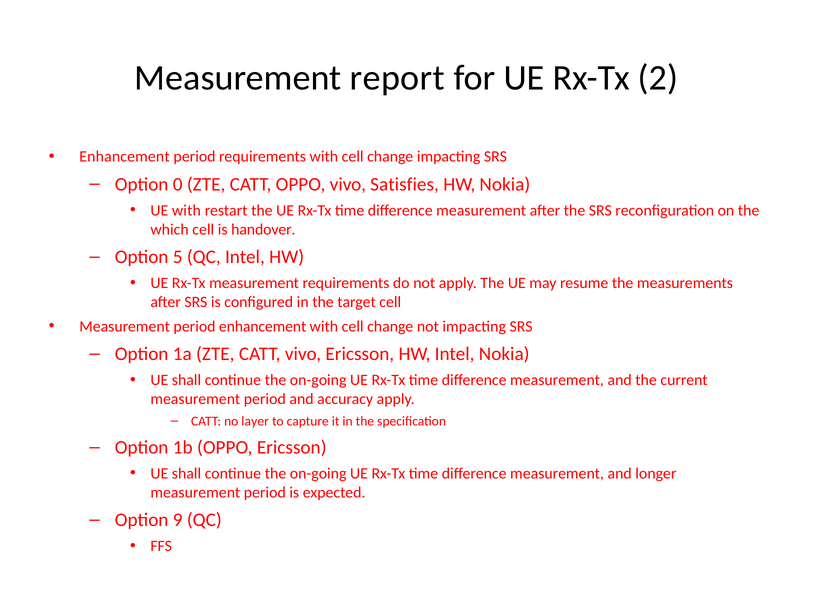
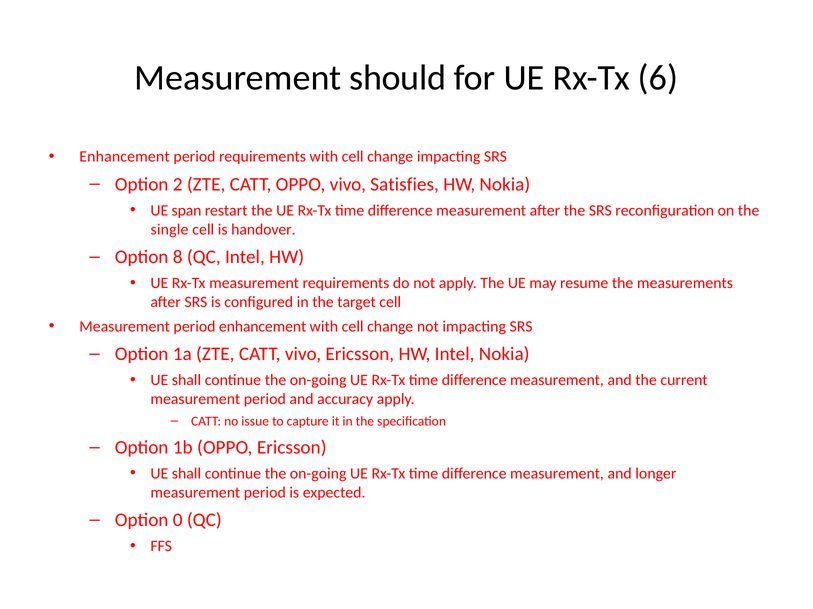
report: report -> should (398, 78)
2: 2 -> 6 (658, 78)
0: 0 -> 2 (178, 185)
UE with: with -> span (187, 211)
which: which -> single (169, 230)
5: 5 -> 8 (178, 257)
layer: layer -> issue (255, 422)
9: 9 -> 0 (178, 521)
